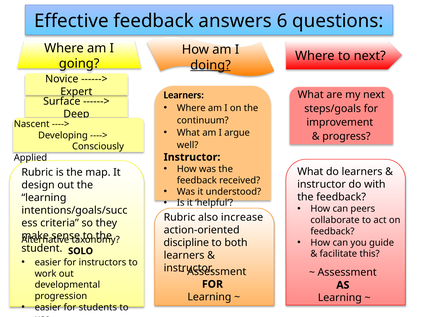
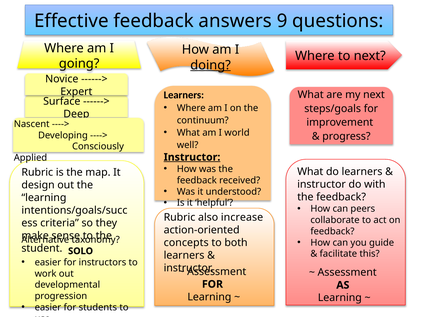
6: 6 -> 9 (282, 21)
argue: argue -> world (237, 133)
Instructor underline: none -> present (192, 157)
discipline: discipline -> concepts (186, 242)
